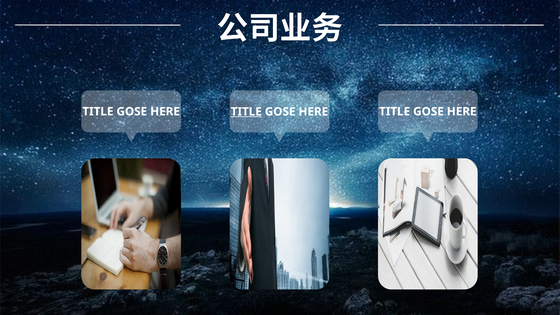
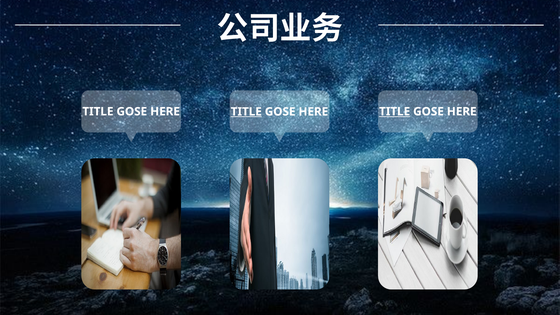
TITLE underline: none -> present (395, 112)
